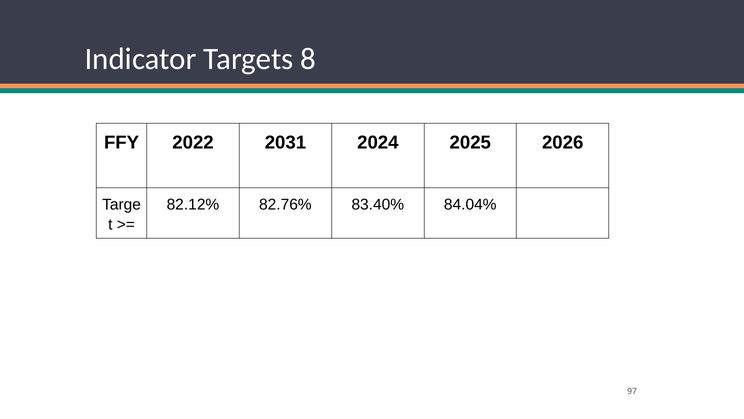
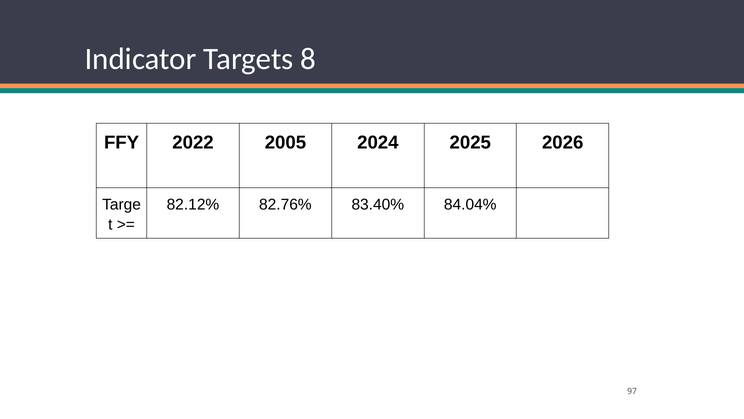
2031: 2031 -> 2005 (285, 142)
